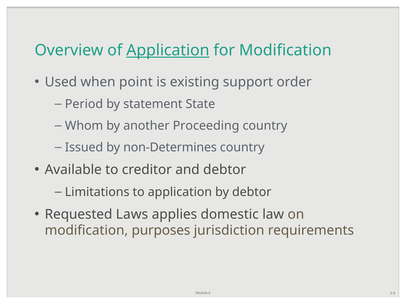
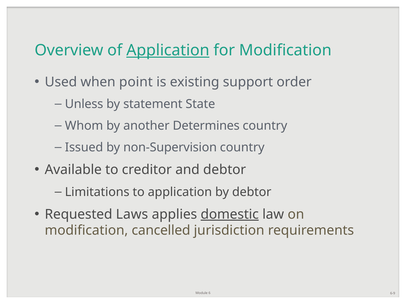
Period: Period -> Unless (84, 104)
Proceeding: Proceeding -> Determines (206, 126)
non-Determines: non-Determines -> non-Supervision (170, 148)
domestic underline: none -> present (230, 215)
purposes: purposes -> cancelled (161, 231)
